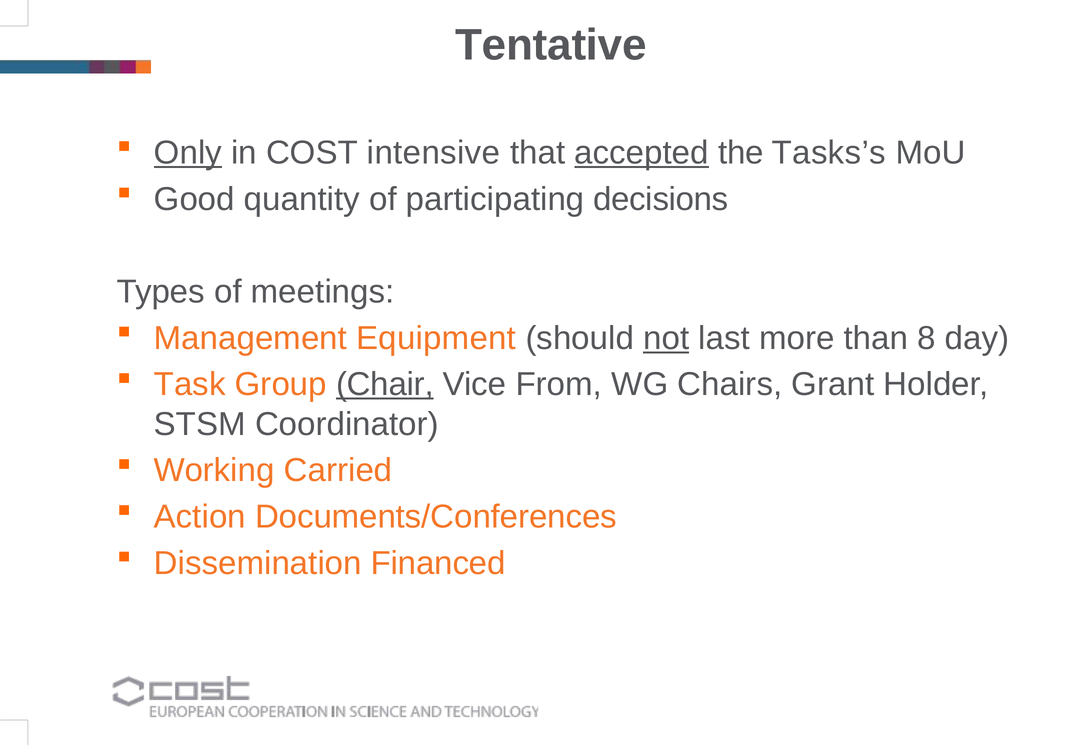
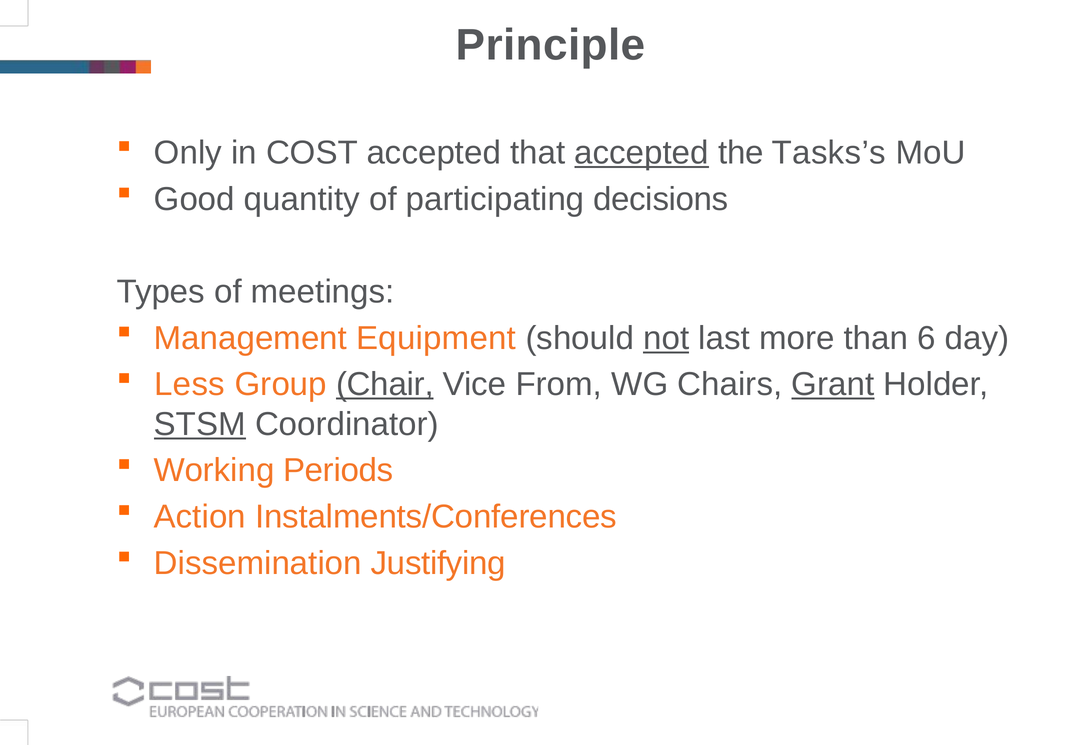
Tentative: Tentative -> Principle (551, 45)
Only underline: present -> none (188, 153)
COST intensive: intensive -> accepted (434, 153)
8: 8 -> 6 (926, 338)
Task: Task -> Less (190, 384)
Grant underline: none -> present (833, 384)
STSM underline: none -> present (200, 424)
Carried: Carried -> Periods (338, 471)
Documents/Conferences: Documents/Conferences -> Instalments/Conferences (436, 517)
Financed: Financed -> Justifying (438, 563)
